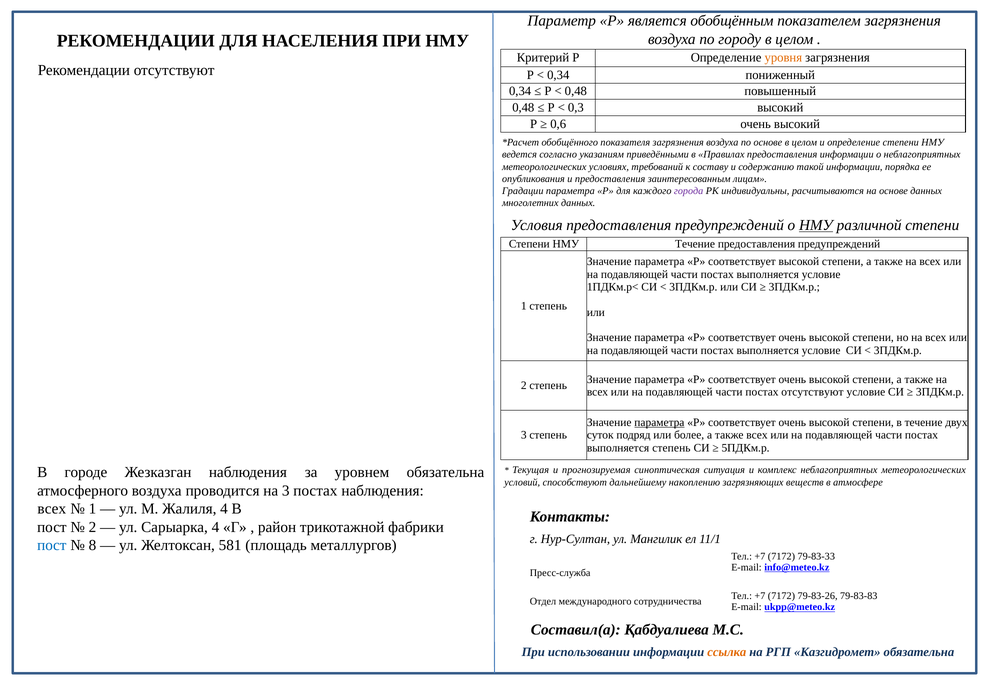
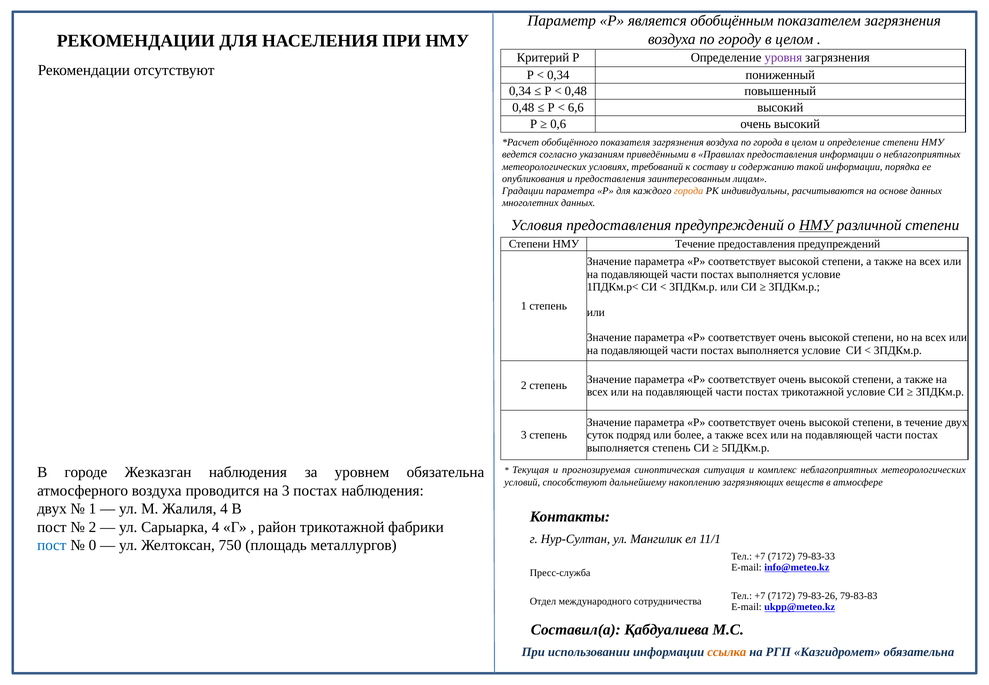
уровня colour: orange -> purple (783, 57)
0,3: 0,3 -> 6,6 (576, 107)
по основе: основе -> города (768, 142)
города colour: purple -> orange (689, 191)
постах отсутствуют: отсутствуют -> трикотажной (813, 392)
параметра underline: present -> none (659, 422)
всех: всех -> двух (52, 509)
8: 8 -> 0 (92, 545)
581: 581 -> 750 (230, 545)
